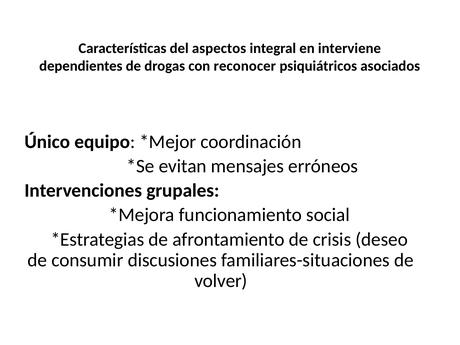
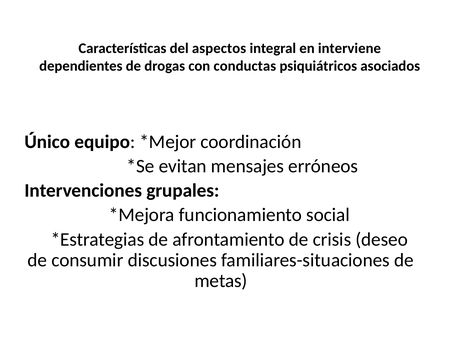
reconocer: reconocer -> conductas (245, 66)
volver: volver -> metas (221, 281)
